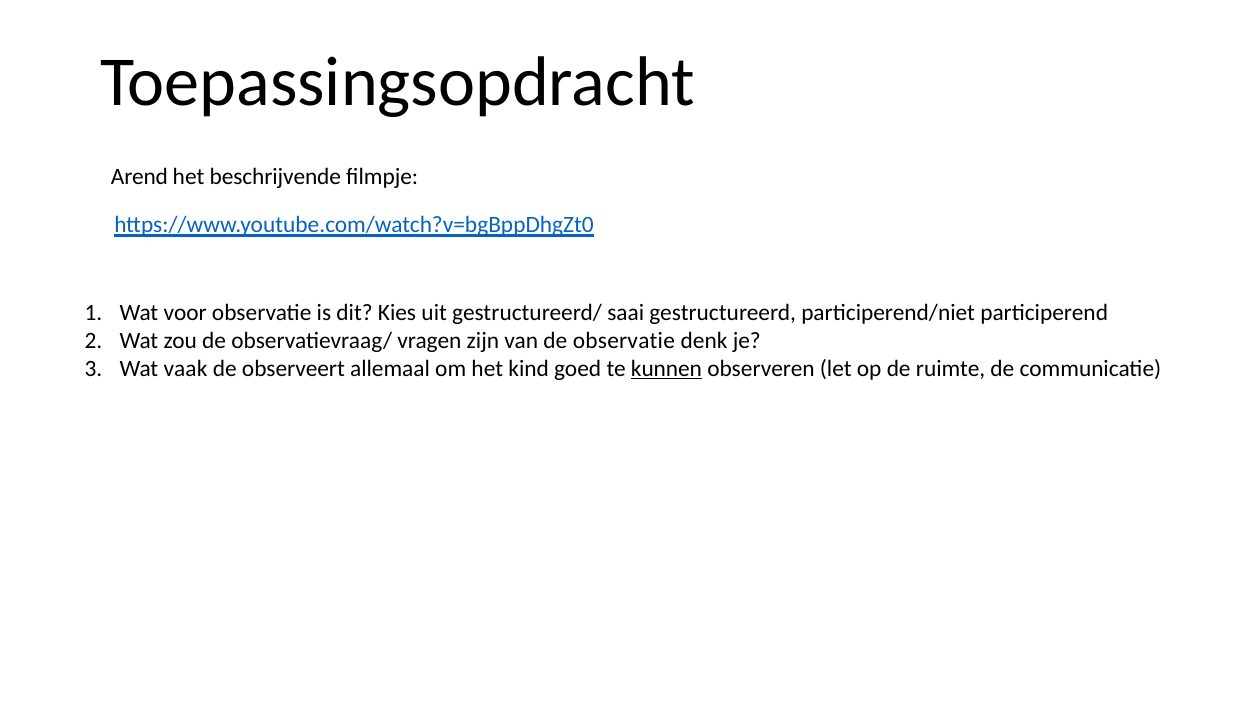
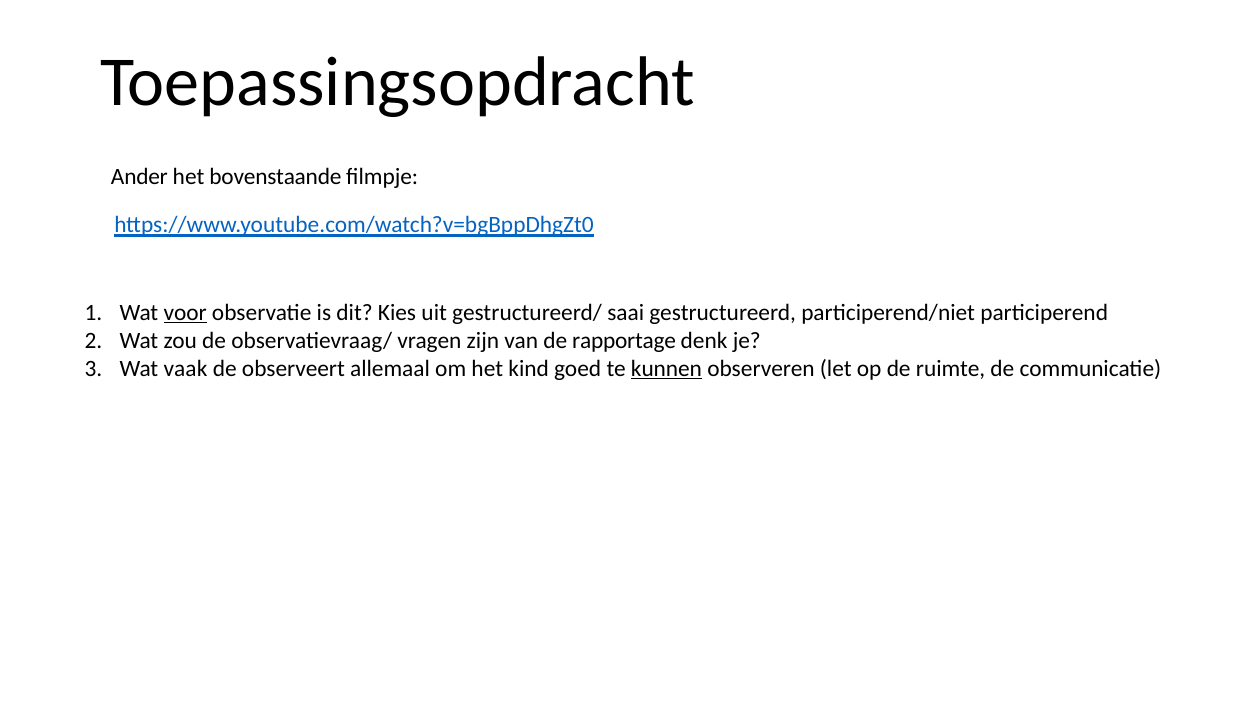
Arend: Arend -> Ander (139, 177)
beschrijvende: beschrijvende -> bovenstaande (275, 177)
voor underline: none -> present (185, 312)
de observatie: observatie -> rapportage (624, 340)
